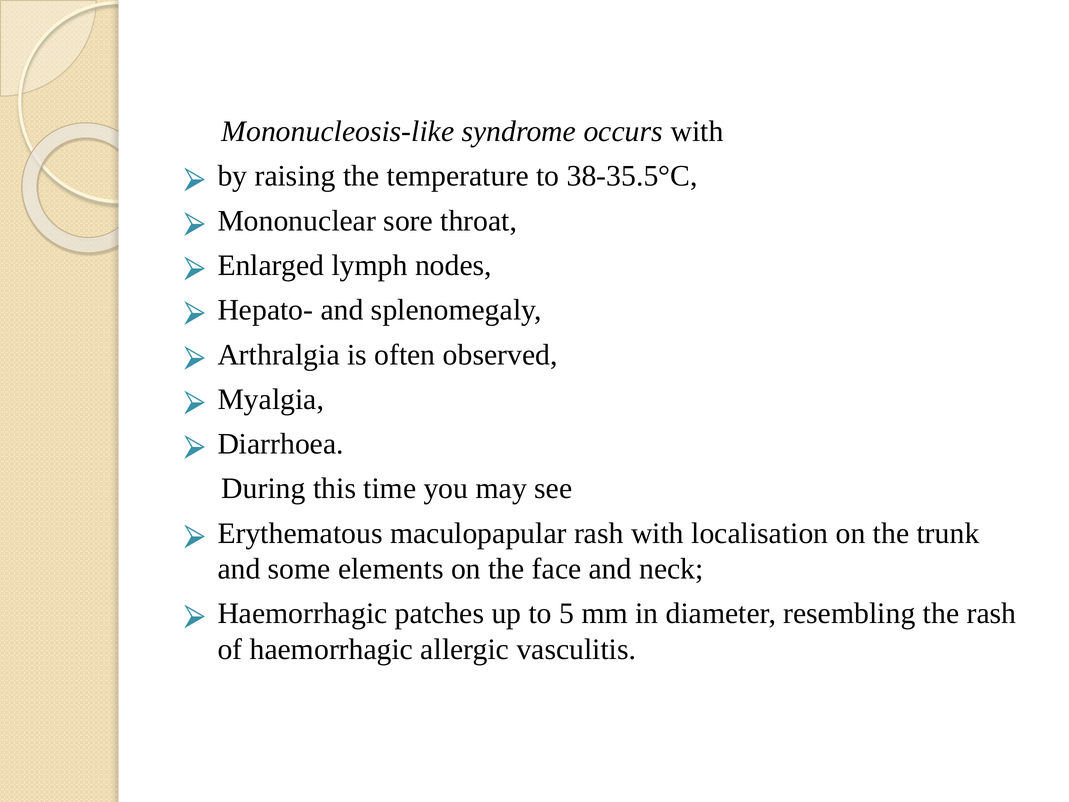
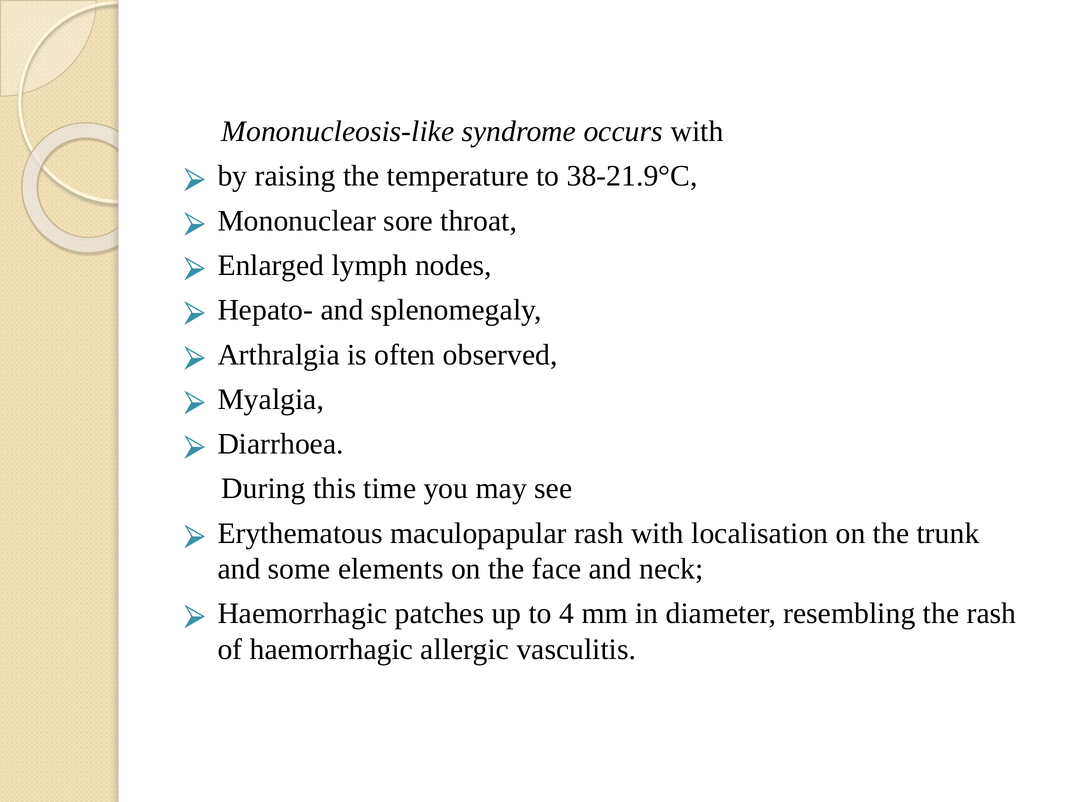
38-35.5°C: 38-35.5°C -> 38-21.9°C (632, 176)
5: 5 -> 4 (567, 613)
